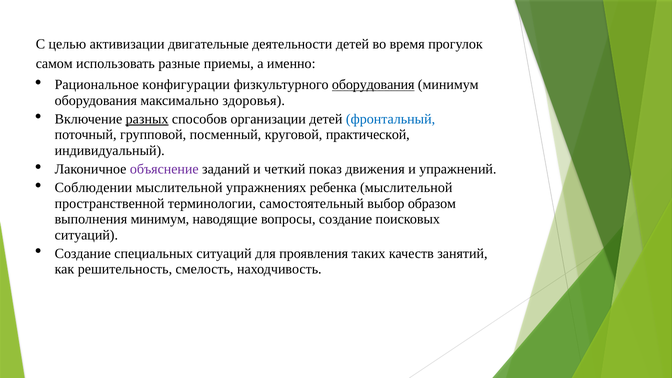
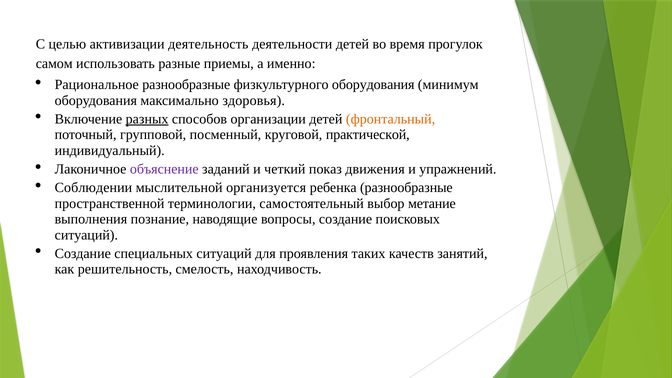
двигательные: двигательные -> деятельность (208, 44)
Рациональное конфигурации: конфигурации -> разнообразные (186, 85)
оборудования underline: present -> none (373, 85)
фронтальный colour: blue -> orange (391, 119)
упражнениях: упражнениях -> организуется (266, 188)
ребенка мыслительной: мыслительной -> разнообразные (406, 188)
образом: образом -> метание (432, 204)
выполнения минимум: минимум -> познание (160, 219)
